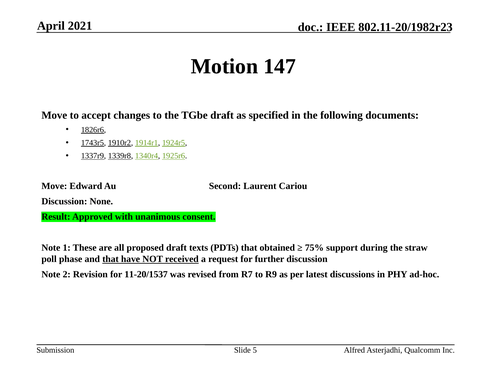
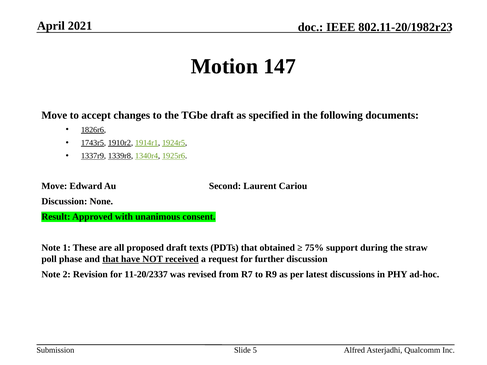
11-20/1537: 11-20/1537 -> 11-20/2337 (146, 275)
